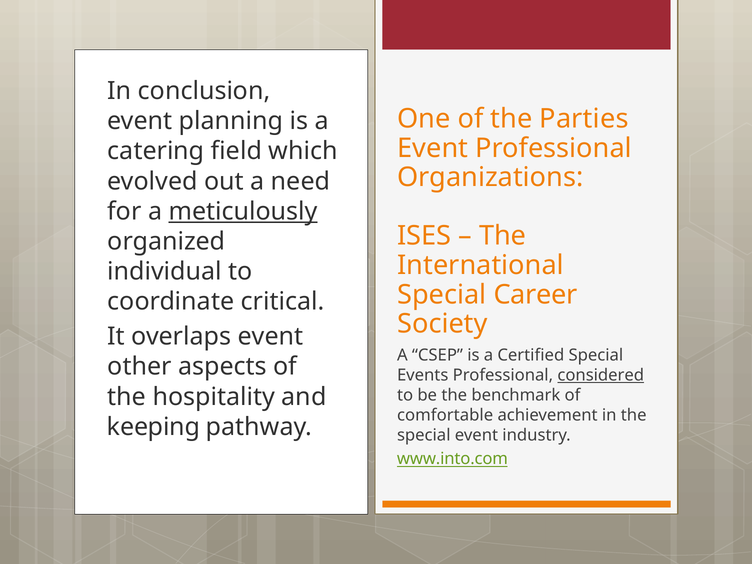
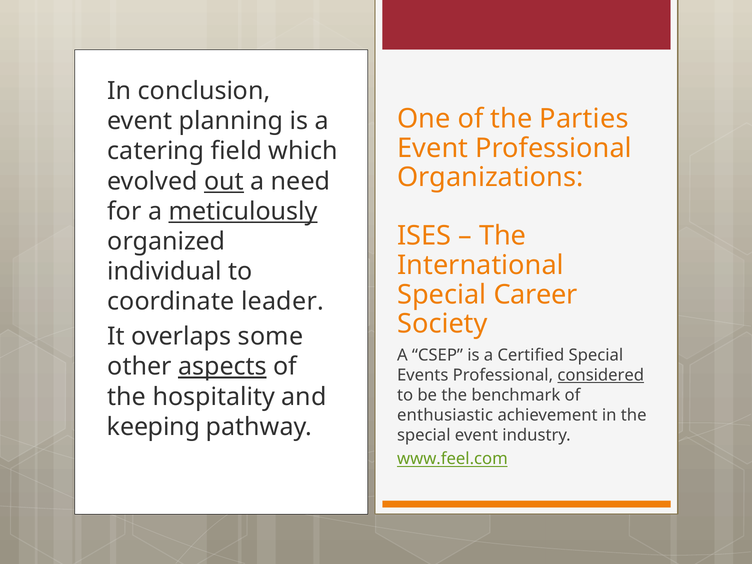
out underline: none -> present (224, 181)
critical: critical -> leader (282, 302)
overlaps event: event -> some (271, 337)
aspects underline: none -> present (222, 367)
comfortable: comfortable -> enthusiastic (445, 415)
www.into.com: www.into.com -> www.feel.com (452, 459)
